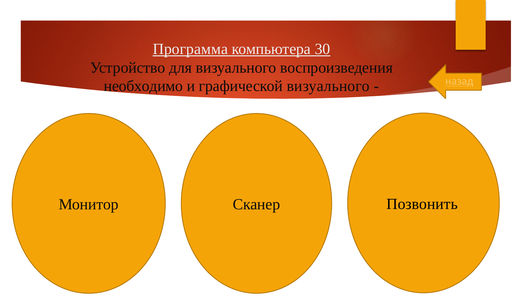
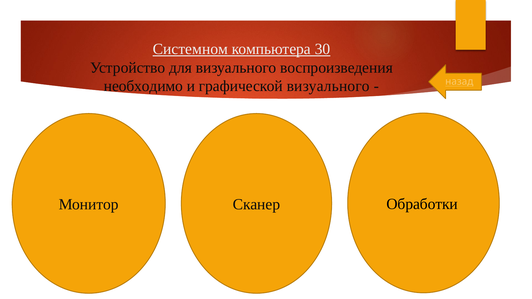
Программа: Программа -> Системном (190, 49)
Позвонить: Позвонить -> Обработки (422, 204)
